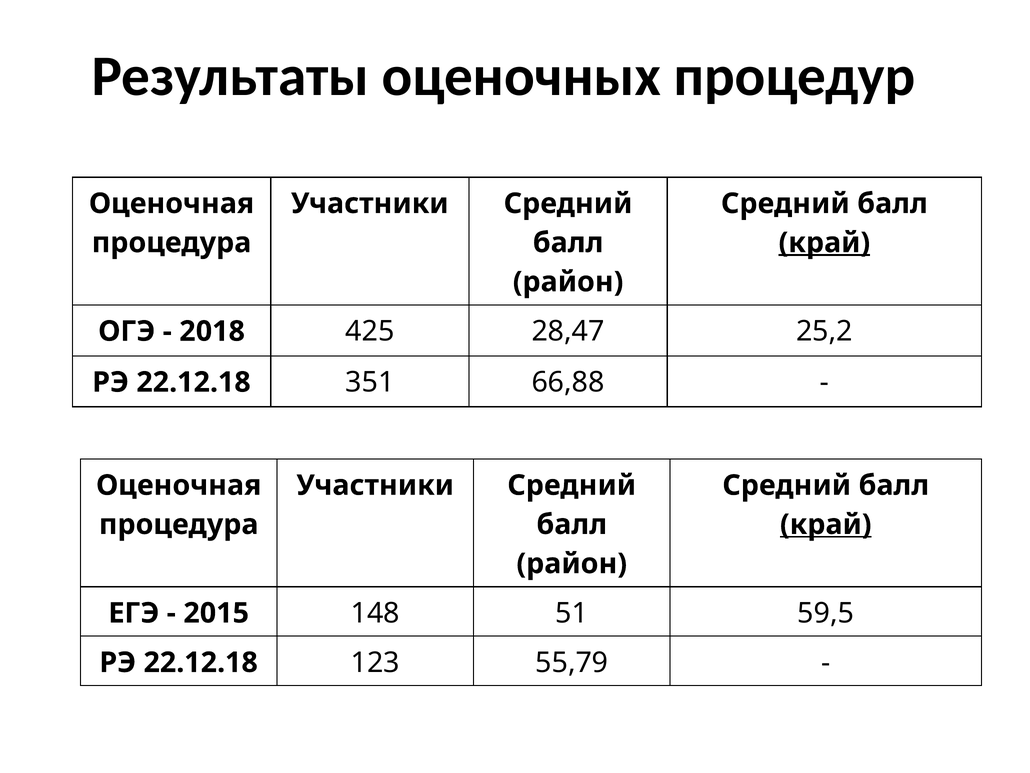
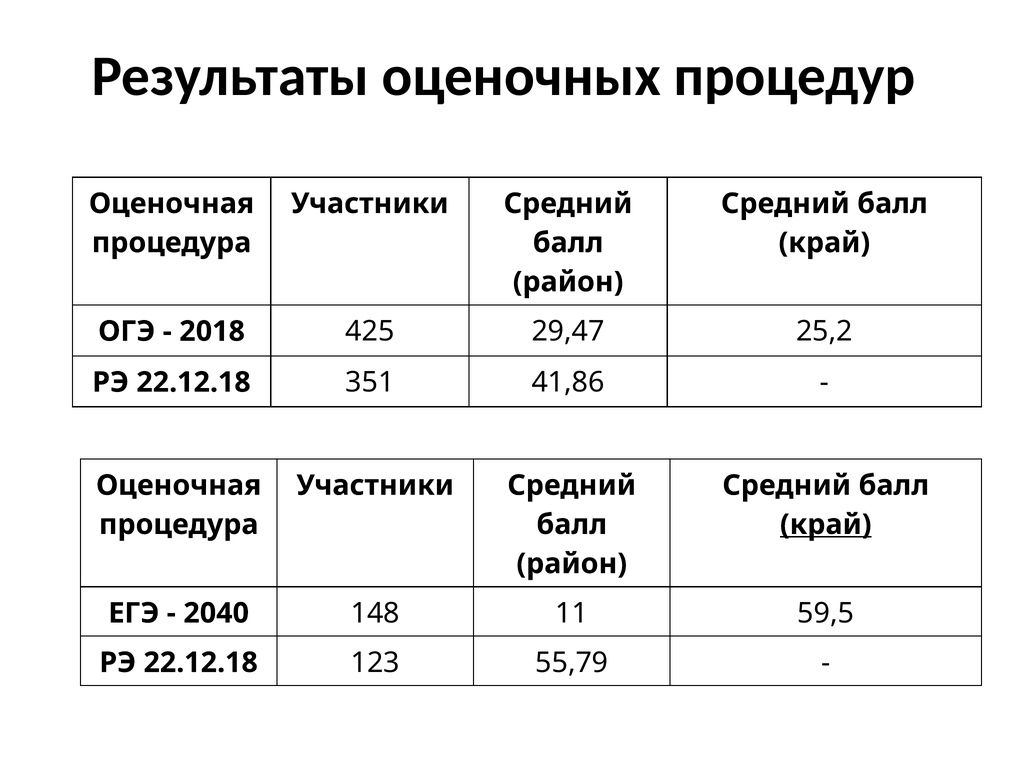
край underline: present -> none (824, 243)
28,47: 28,47 -> 29,47 (568, 331)
66,88: 66,88 -> 41,86 (568, 382)
2015: 2015 -> 2040 (216, 613)
51: 51 -> 11 (572, 613)
